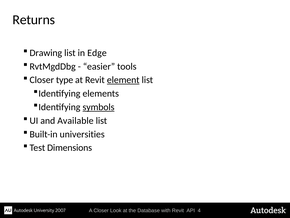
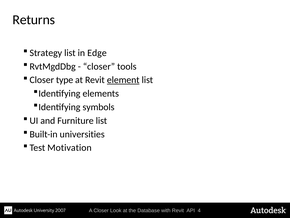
Drawing: Drawing -> Strategy (46, 53)
easier: easier -> closer (99, 66)
symbols underline: present -> none (98, 107)
Available: Available -> Furniture (75, 120)
Dimensions: Dimensions -> Motivation (69, 147)
